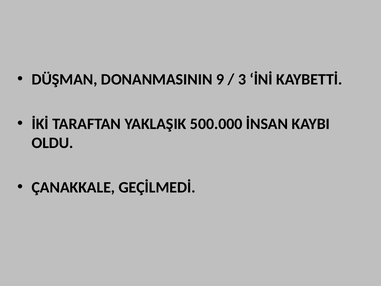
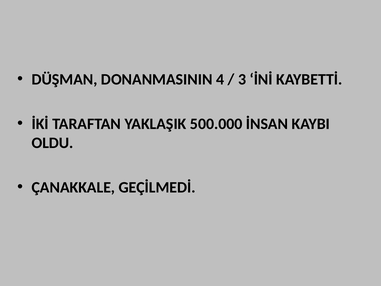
9: 9 -> 4 (220, 79)
